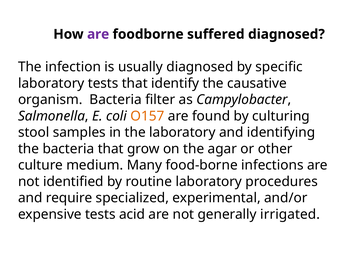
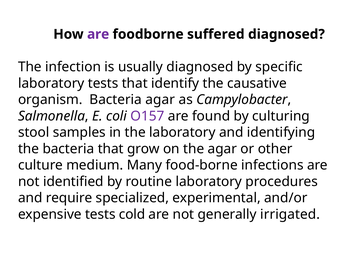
Bacteria filter: filter -> agar (160, 100)
O157 colour: orange -> purple (147, 116)
acid: acid -> cold (132, 214)
